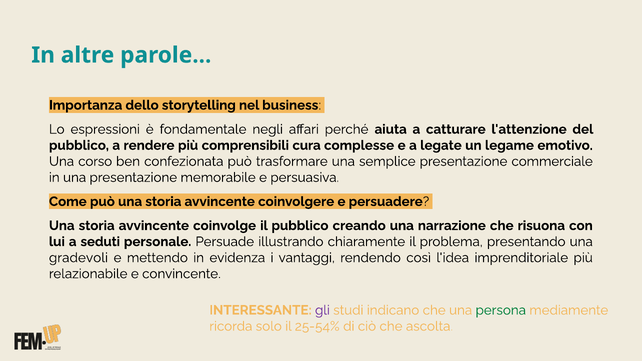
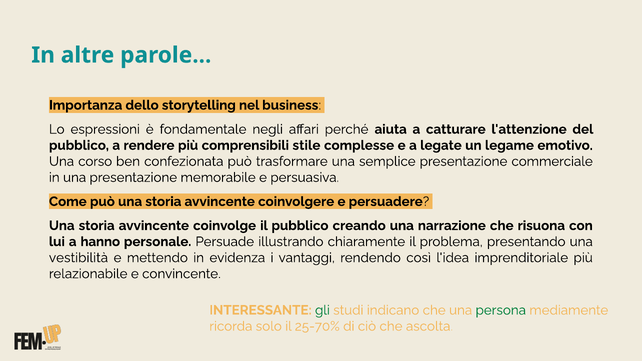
cura: cura -> stile (306, 145)
seduti: seduti -> hanno (100, 242)
gradevoli: gradevoli -> vestibilità (78, 258)
gli colour: purple -> green (322, 310)
25-54%: 25-54% -> 25-70% (317, 326)
